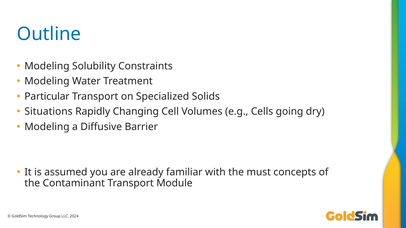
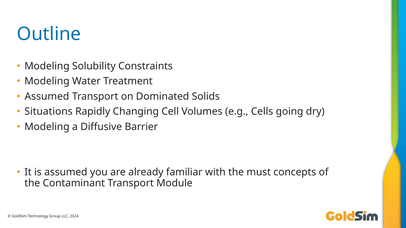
Particular: Particular -> Assumed (47, 97)
Specialized: Specialized -> Dominated (163, 97)
